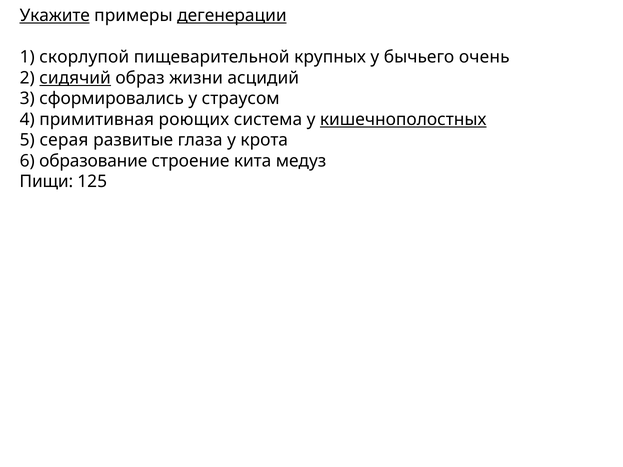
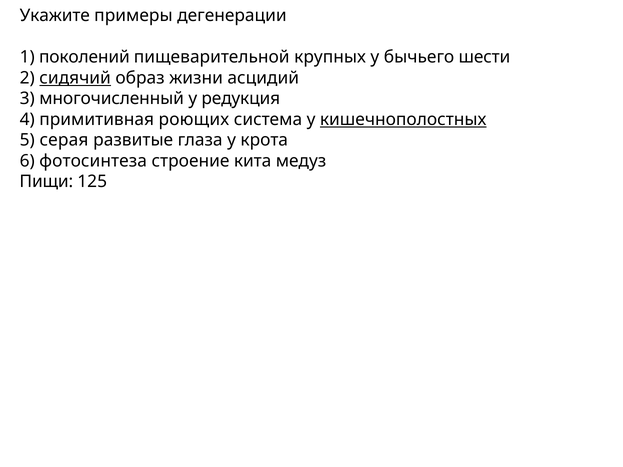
Укажите underline: present -> none (55, 16)
дегенерации underline: present -> none (232, 16)
скорлупой: скорлупой -> поколений (84, 57)
очень: очень -> шести (484, 57)
сформировались: сформировались -> многочисленный (112, 99)
страусом: страусом -> редукция (241, 99)
образование: образование -> фотосинтеза (93, 161)
